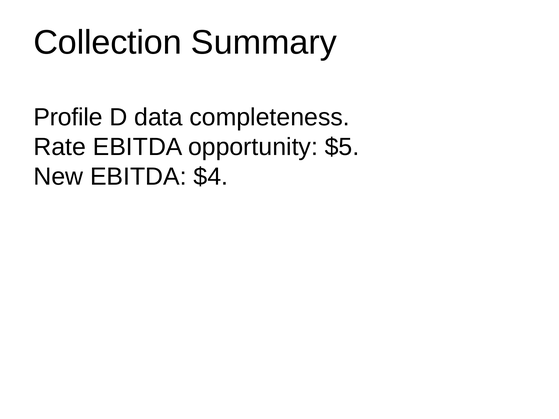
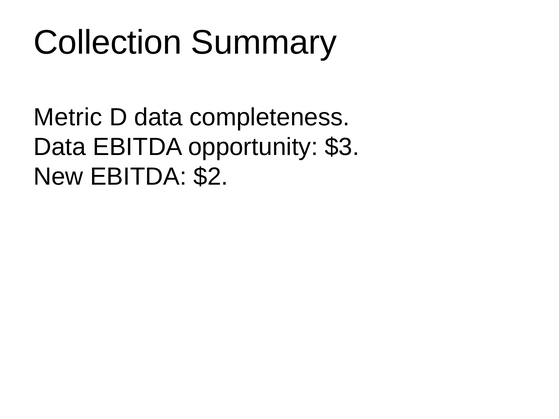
Profile: Profile -> Metric (68, 117)
Rate: Rate -> Data (60, 147)
$5: $5 -> $3 (342, 147)
$4: $4 -> $2 (211, 177)
